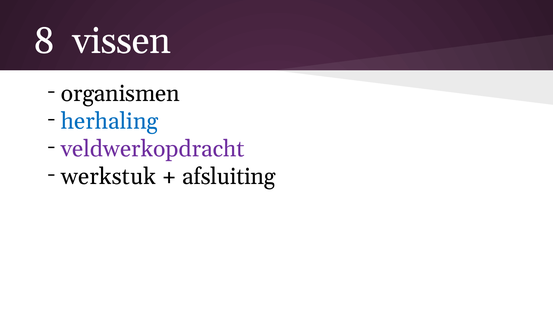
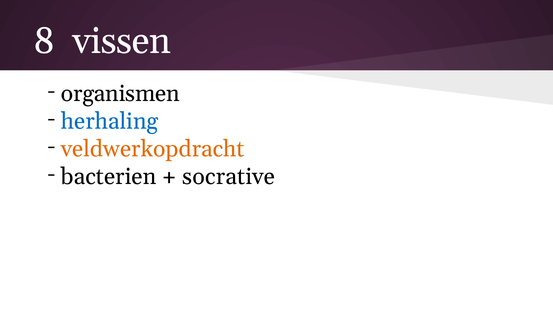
veldwerkopdracht colour: purple -> orange (153, 149)
werkstuk: werkstuk -> bacterien (109, 177)
afsluiting: afsluiting -> socrative (229, 177)
